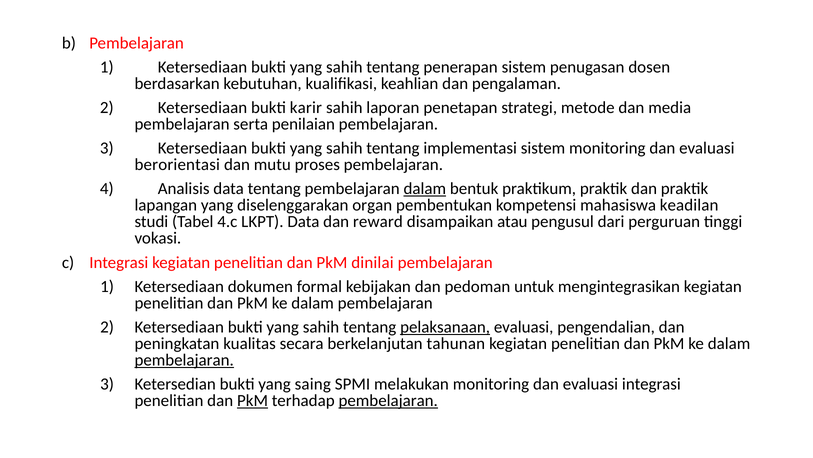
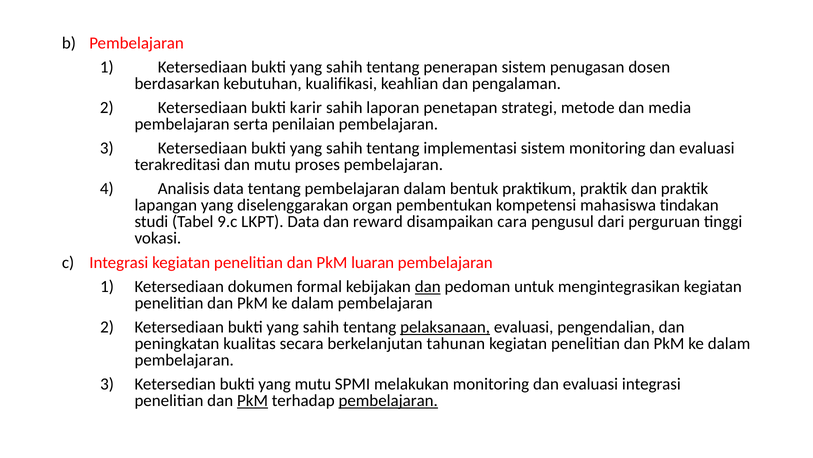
berorientasi: berorientasi -> terakreditasi (177, 164)
dalam underline: present -> none (425, 189)
keadilan: keadilan -> tindakan (689, 205)
4.c: 4.c -> 9.c (227, 222)
atau: atau -> cara (512, 222)
dinilai: dinilai -> luaran (373, 262)
dan underline: none -> present (428, 286)
pembelajaran underline: present -> none (184, 360)
yang saing: saing -> mutu (313, 384)
